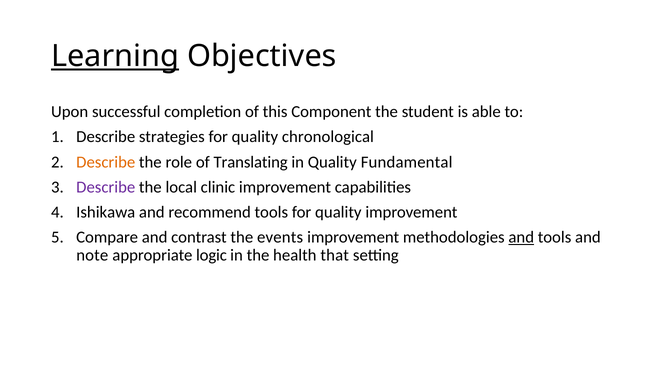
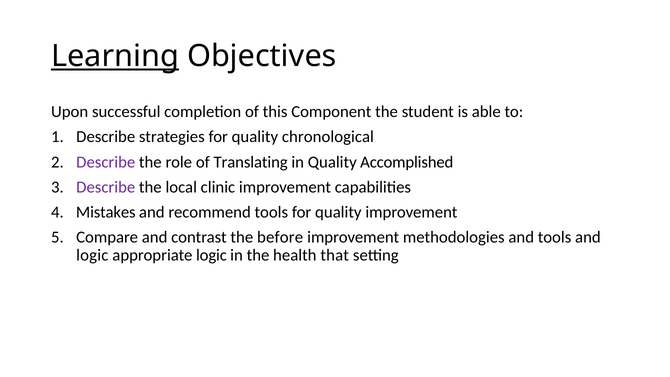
Describe colour: orange -> purple (106, 162)
Fundamental: Fundamental -> Accomplished (407, 162)
Ishikawa: Ishikawa -> Mistakes (106, 212)
events: events -> before (280, 237)
and underline: present -> none (521, 237)
note: note -> logic (92, 255)
